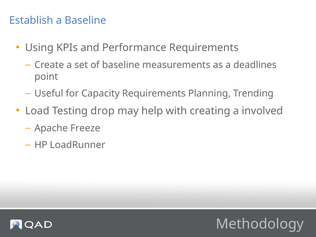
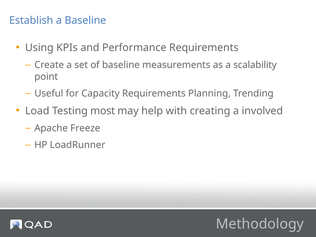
deadlines: deadlines -> scalability (255, 65)
drop: drop -> most (103, 111)
